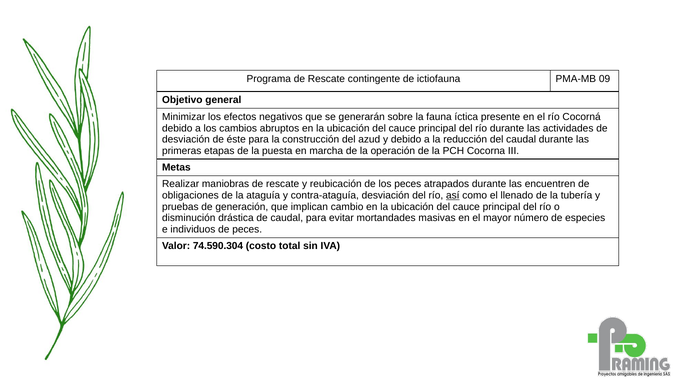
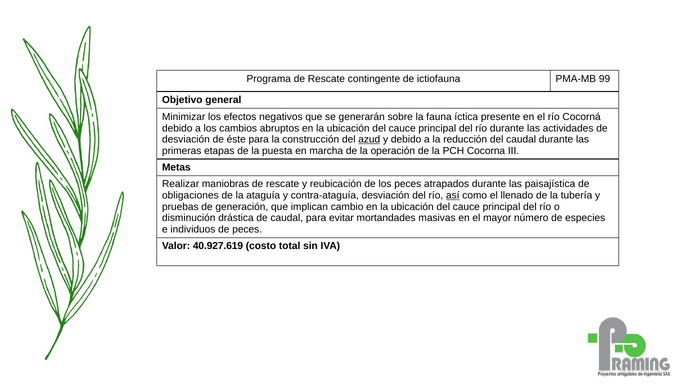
09: 09 -> 99 (605, 79)
azud underline: none -> present (369, 139)
encuentren: encuentren -> paisajística (550, 184)
74.590.304: 74.590.304 -> 40.927.619 (218, 246)
